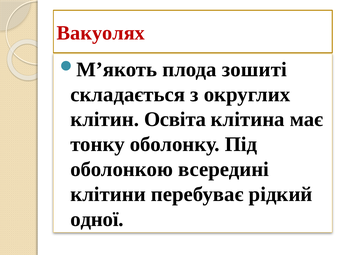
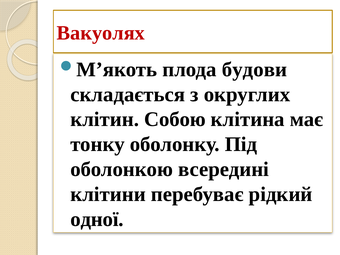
зошиті: зошиті -> будови (254, 69)
Освіта: Освіта -> Собою (175, 119)
